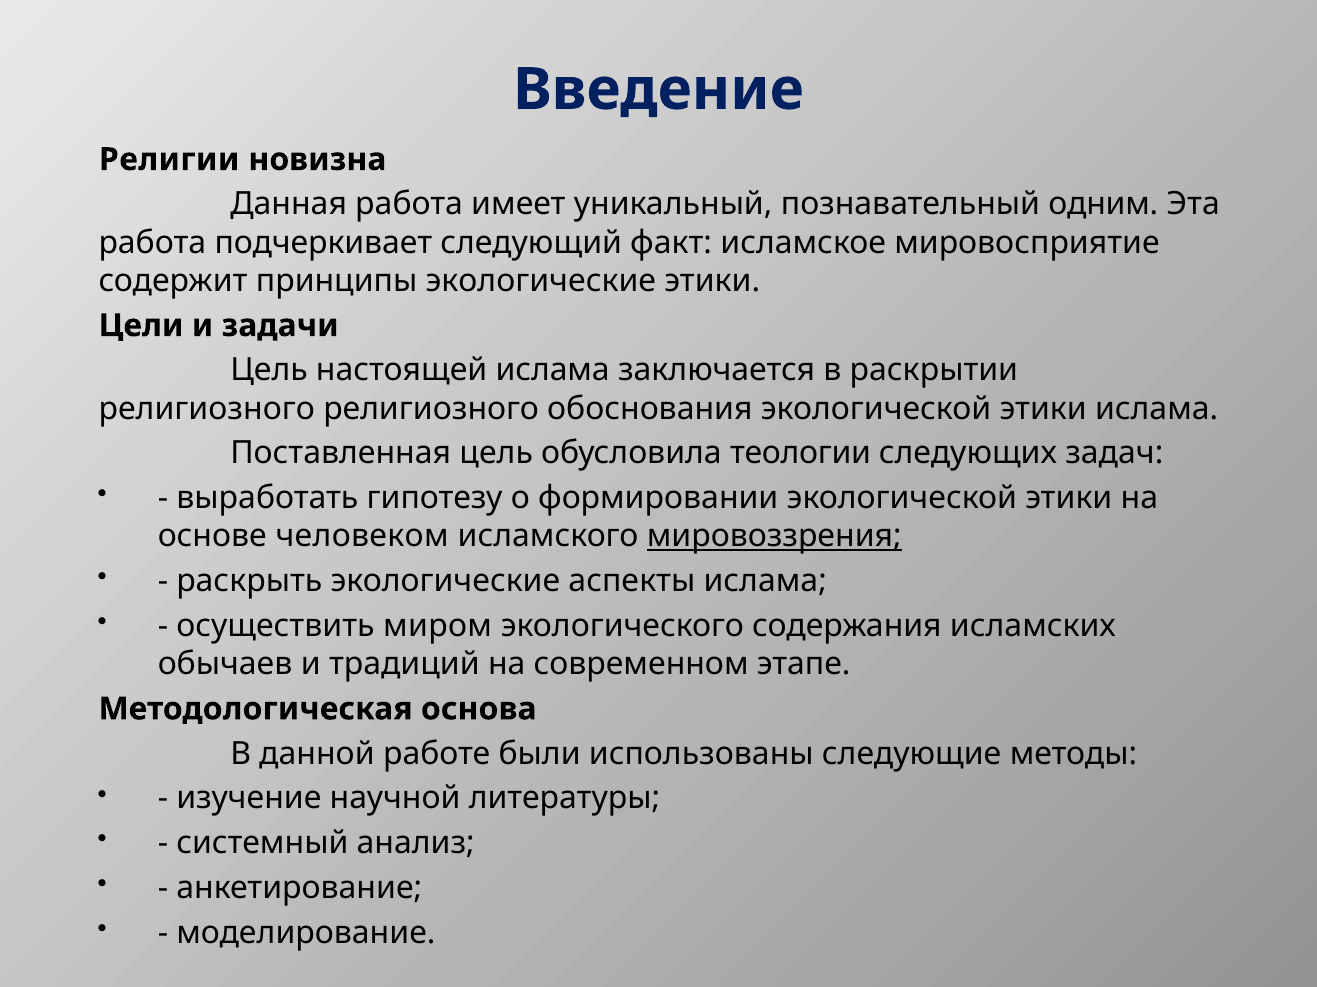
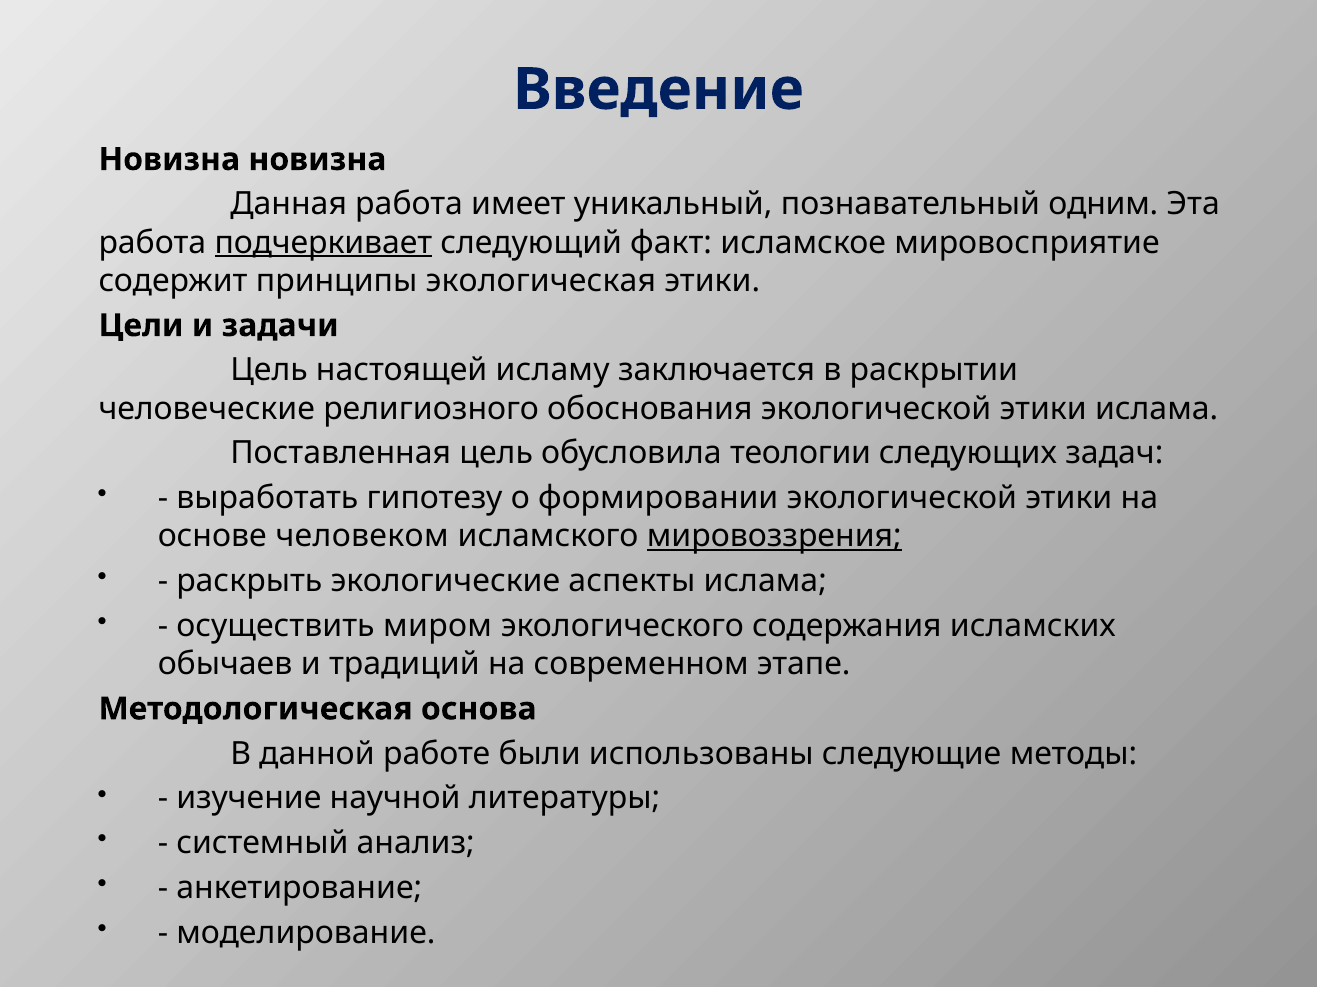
Религии: Религии -> Новизна (169, 160)
подчеркивает underline: none -> present (323, 243)
принципы экологические: экологические -> экологическая (541, 281)
настоящей ислама: ислама -> исламу (553, 371)
религиозного: религиозного -> человеческие (207, 409)
